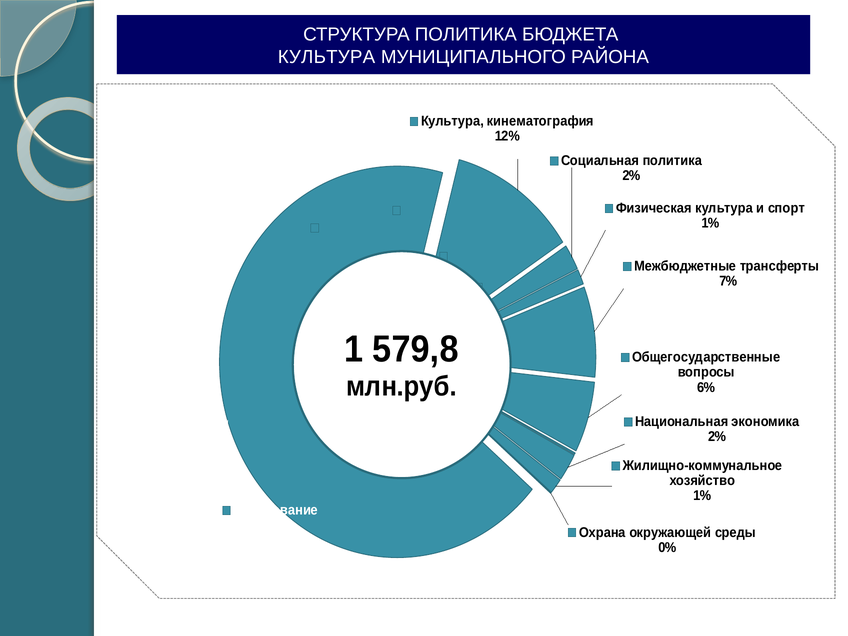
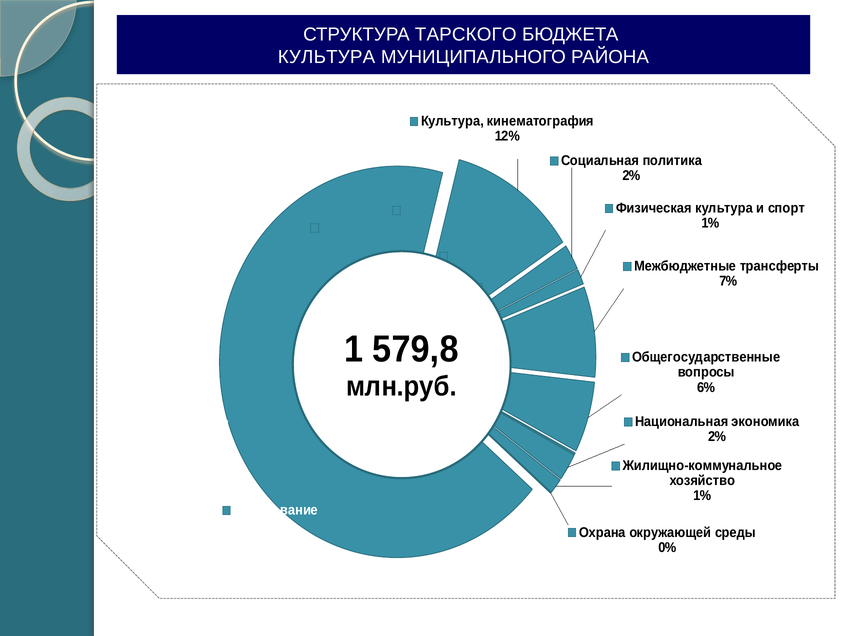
СТРУКТУРА ПОЛИТИКА: ПОЛИТИКА -> ТАРСКОГО (466, 35)
